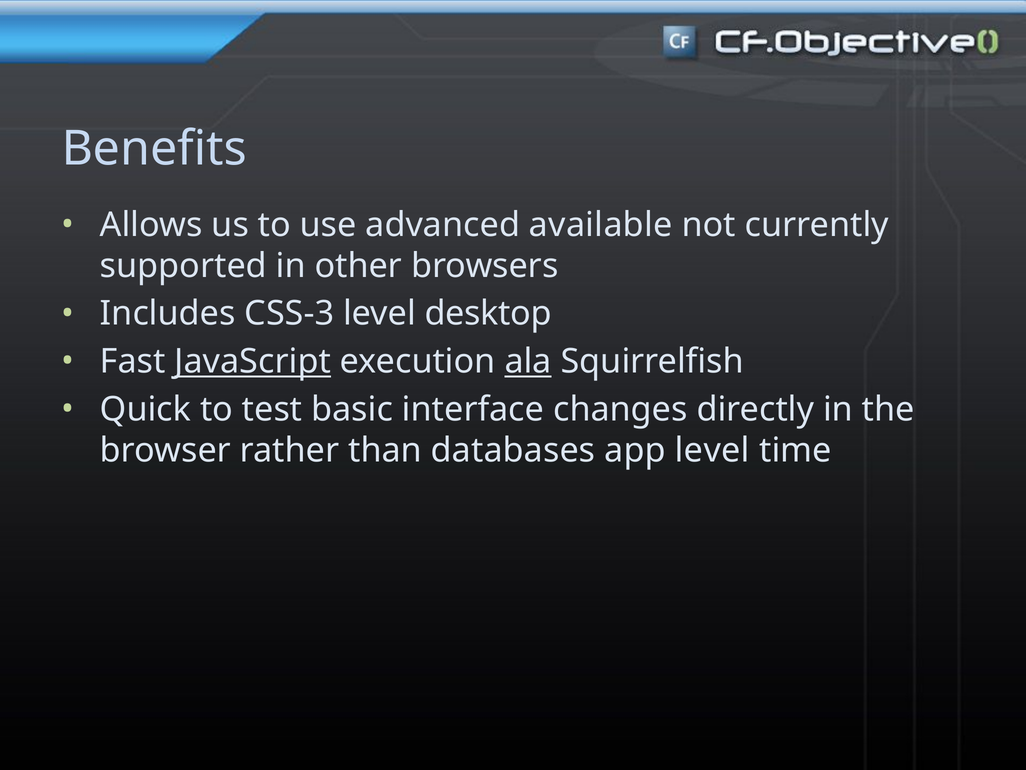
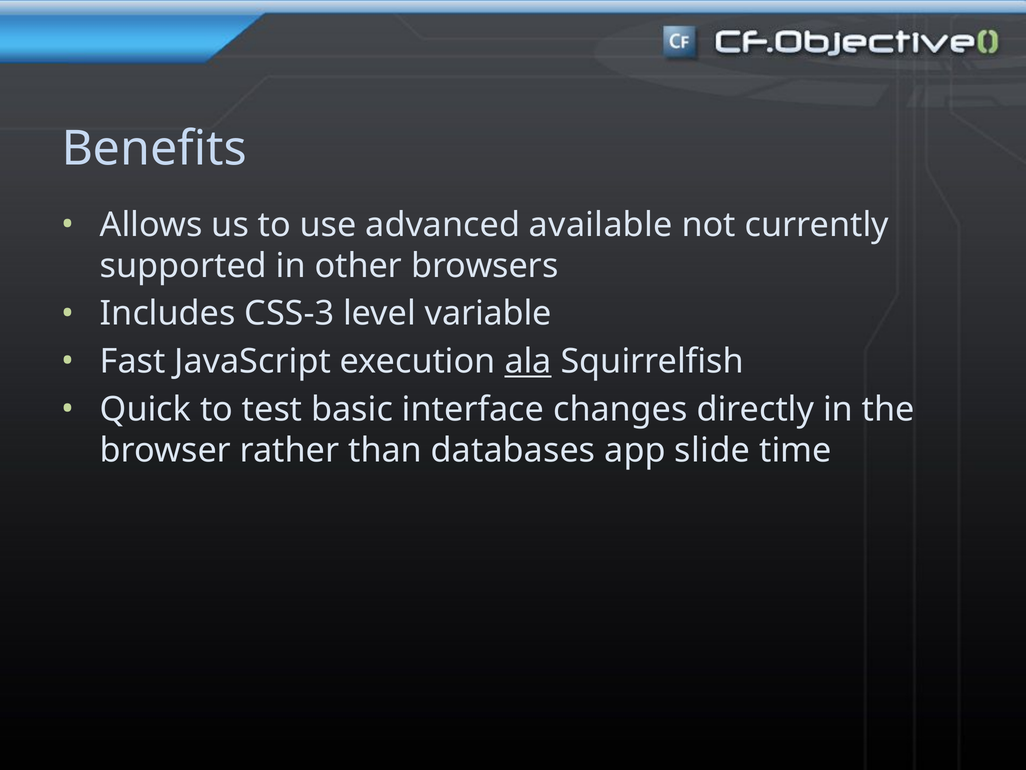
desktop: desktop -> variable (488, 313)
JavaScript underline: present -> none (253, 361)
app level: level -> slide (712, 450)
